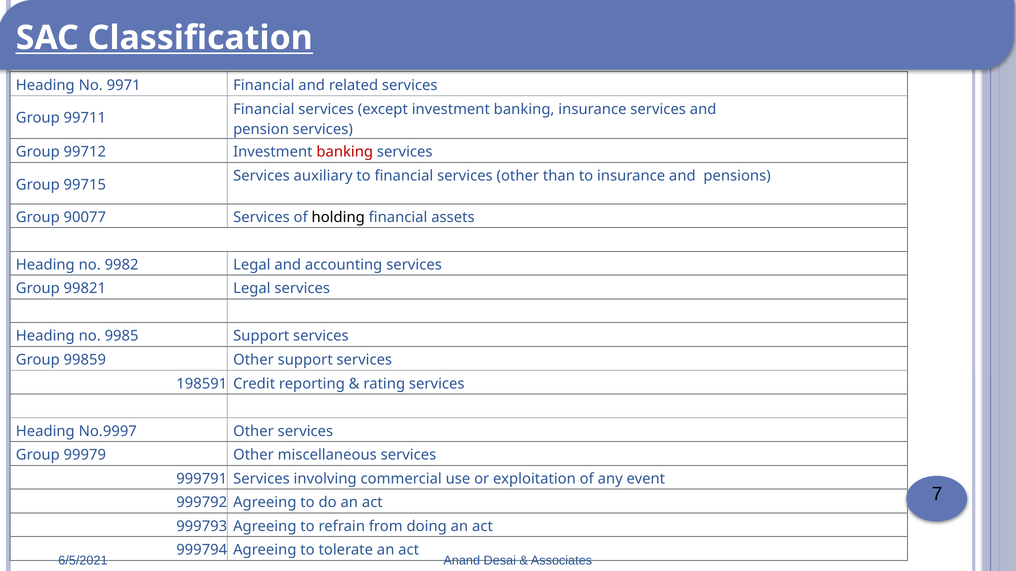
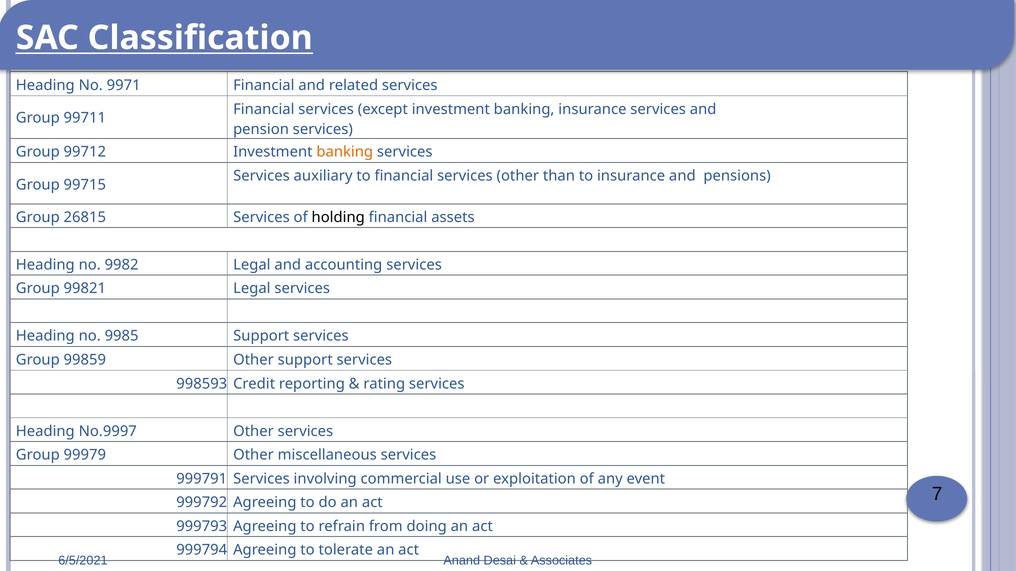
banking colour: red -> orange (345, 152)
90077: 90077 -> 26815 (85, 217)
198591: 198591 -> 998593 (202, 384)
